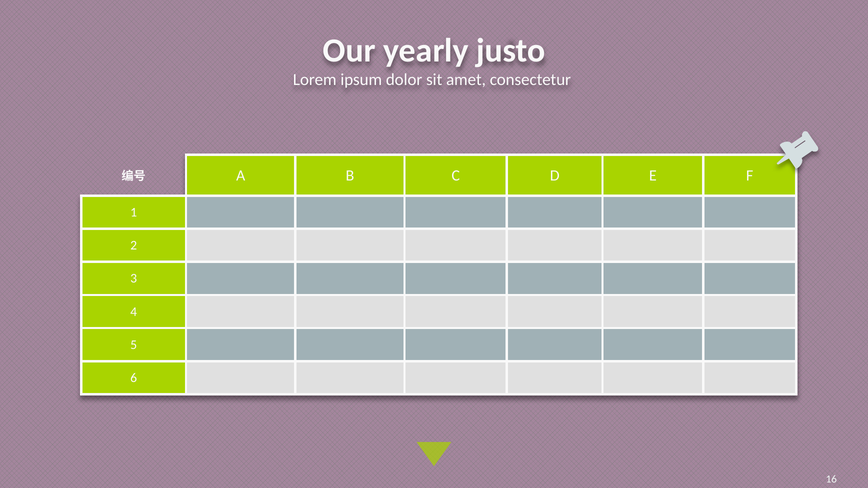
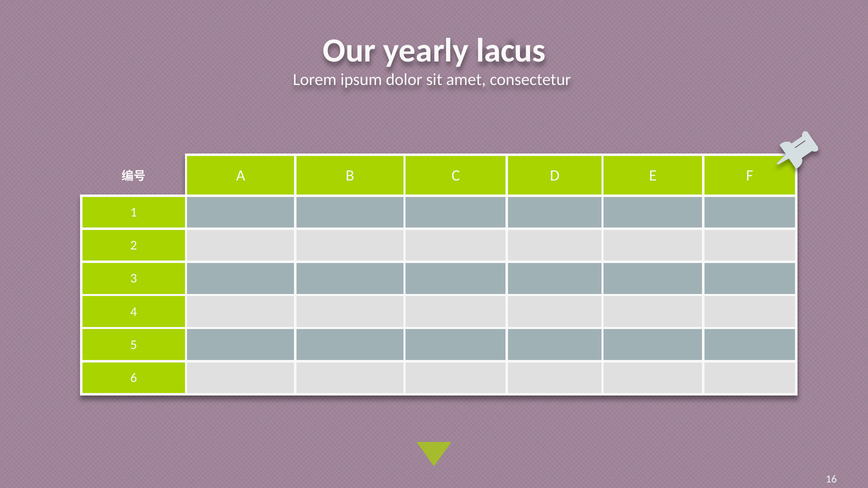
justo: justo -> lacus (511, 51)
